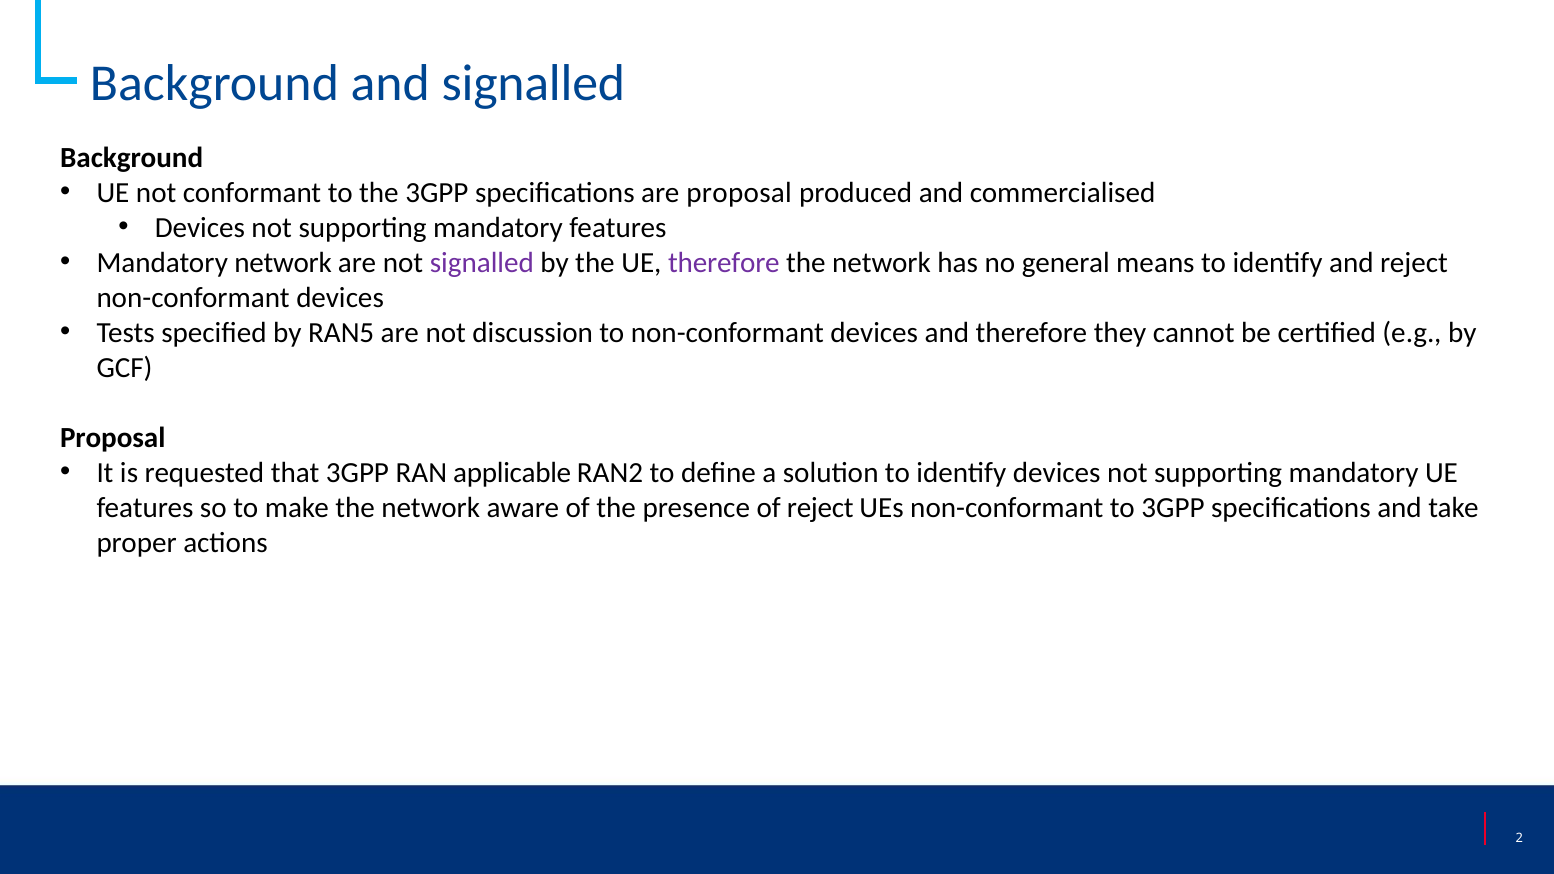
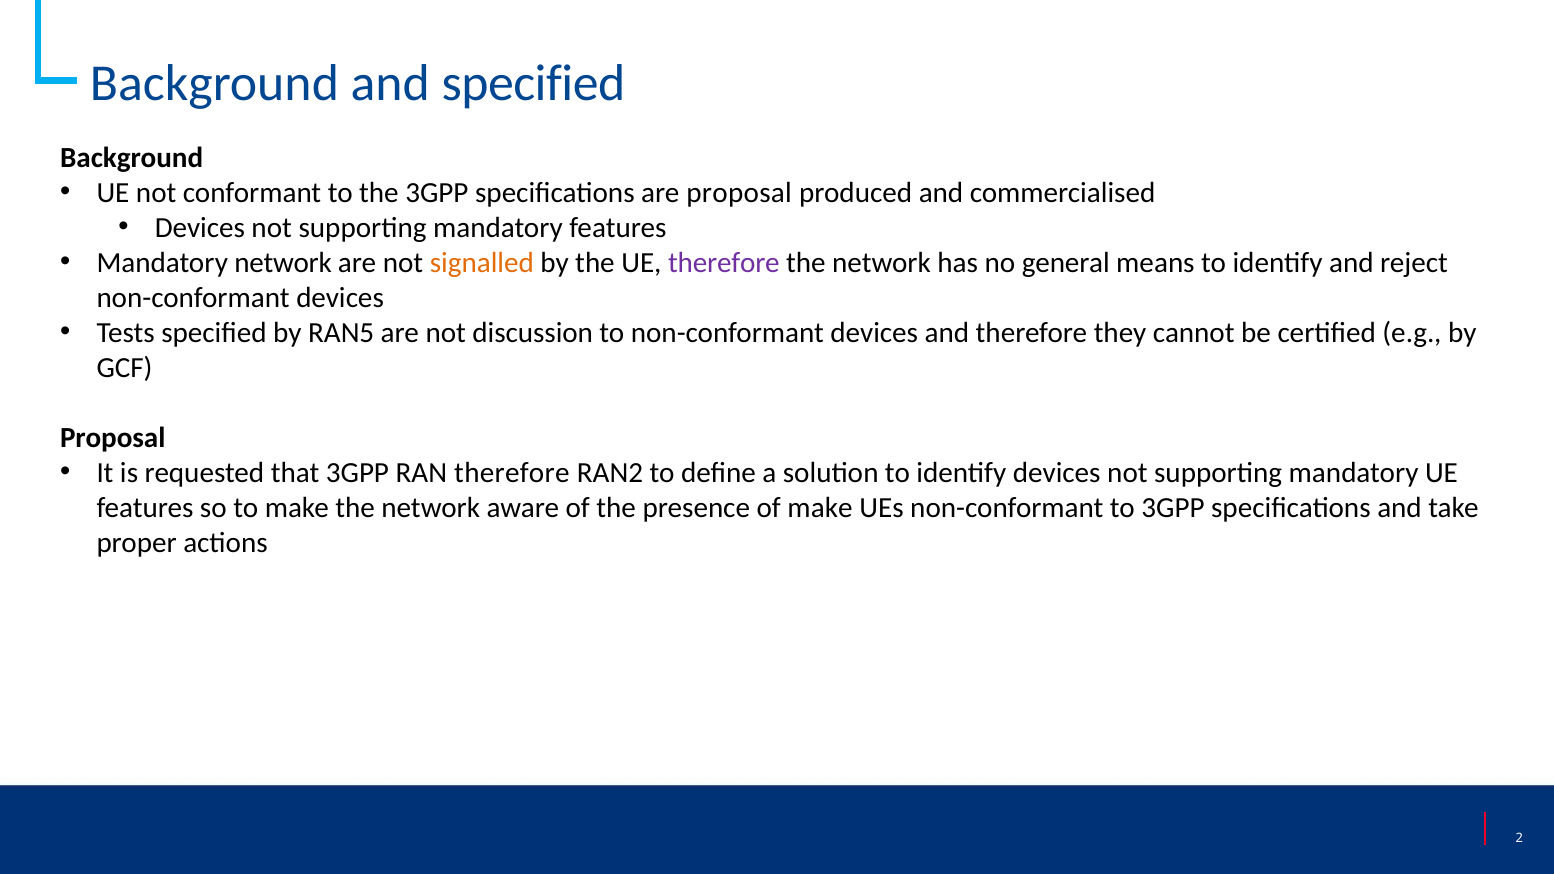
and signalled: signalled -> specified (533, 83)
signalled colour: purple -> orange (482, 263)
RAN applicable: applicable -> therefore (512, 473)
of reject: reject -> make (820, 508)
